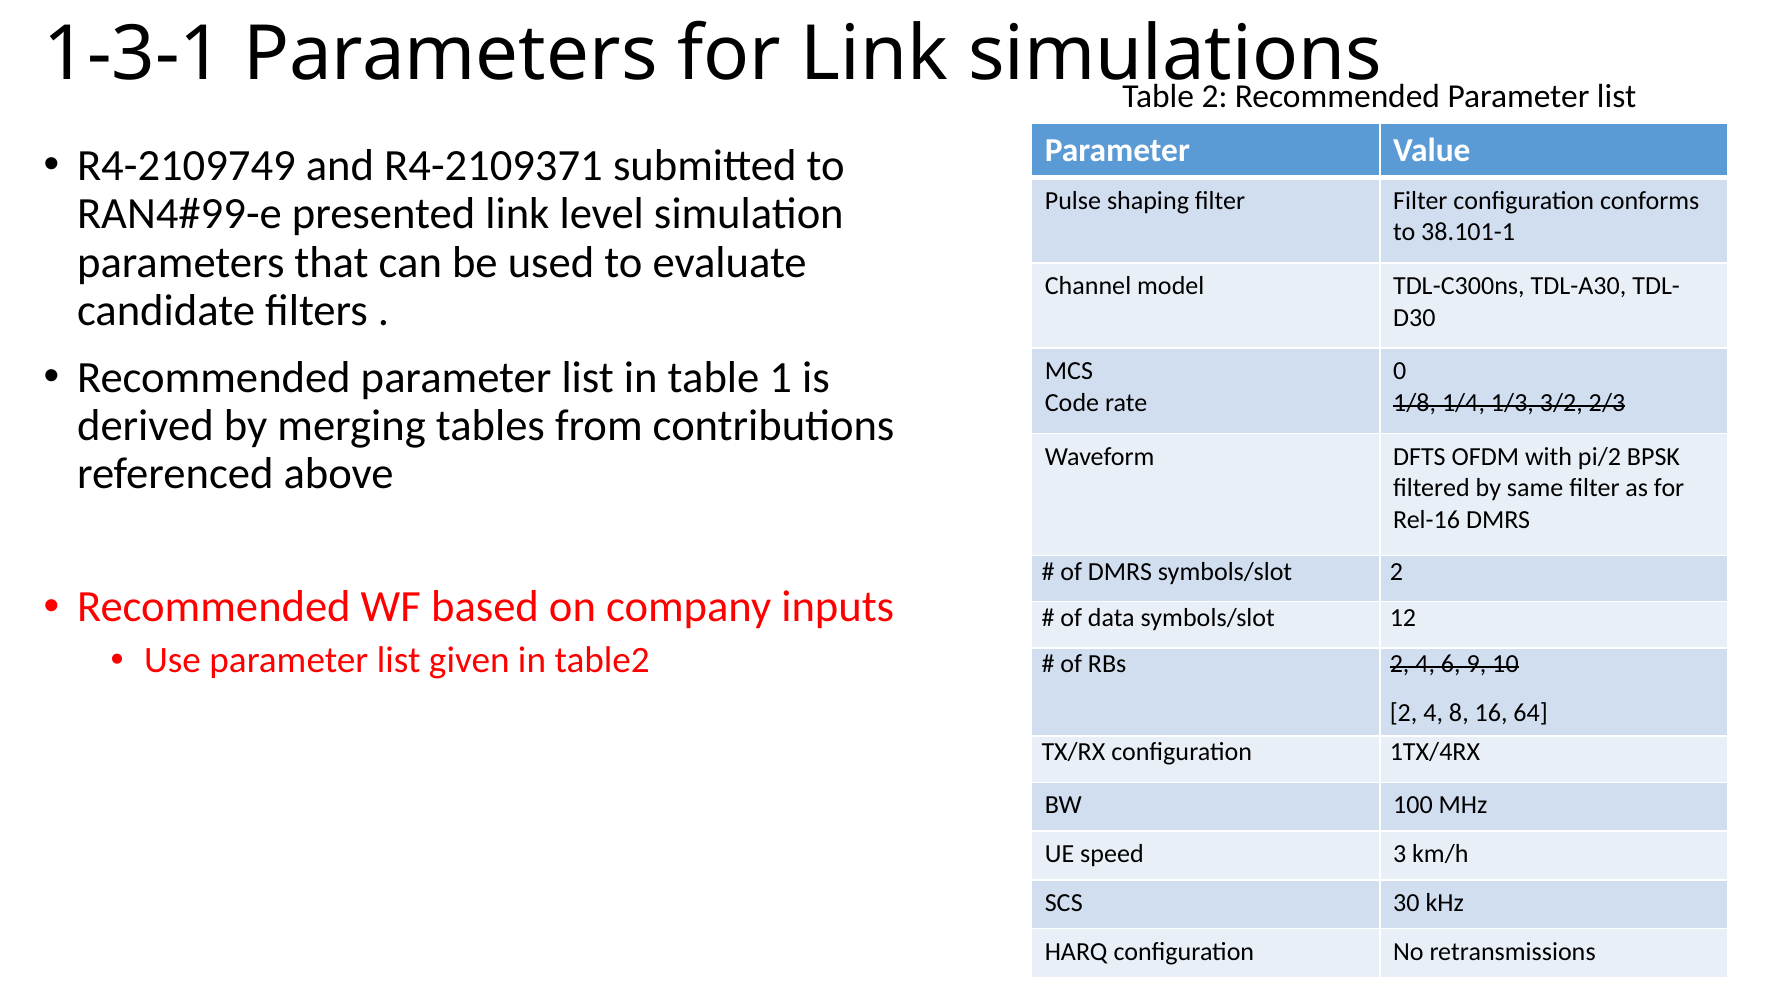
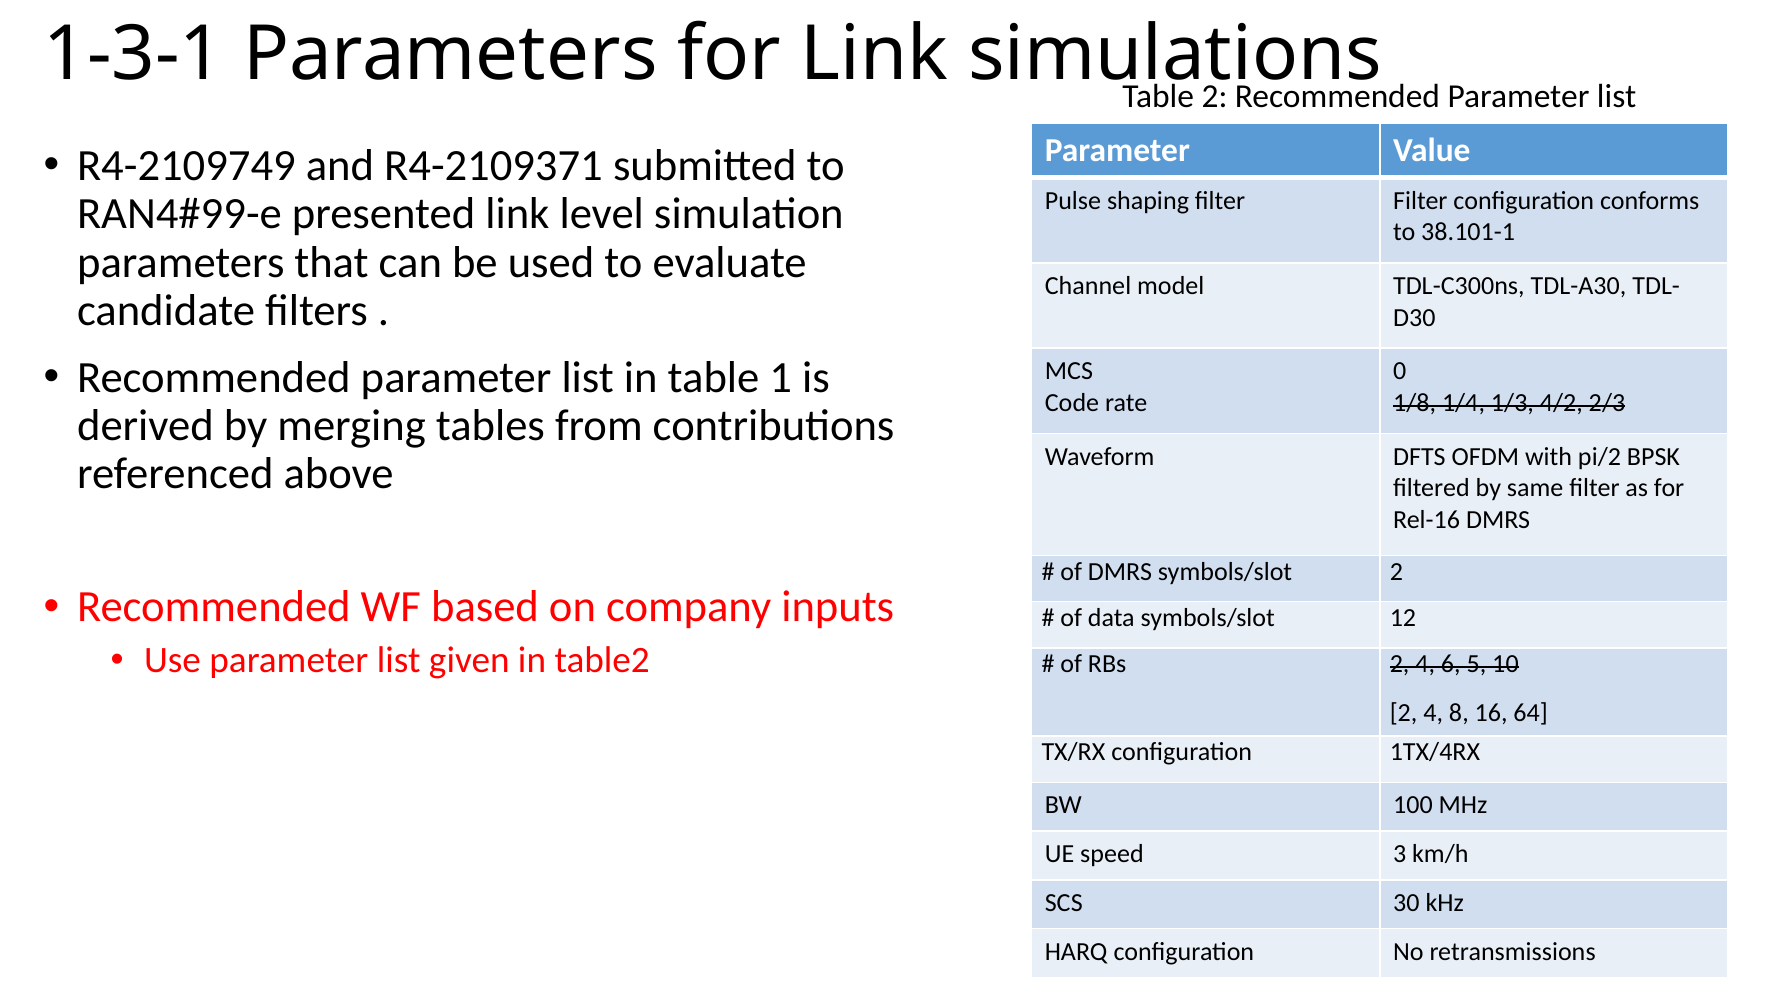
3/2: 3/2 -> 4/2 (1561, 403)
9: 9 -> 5 (1476, 664)
